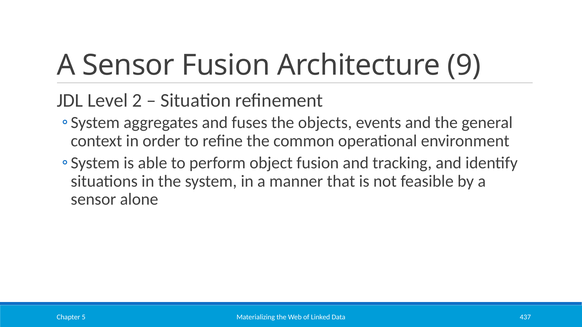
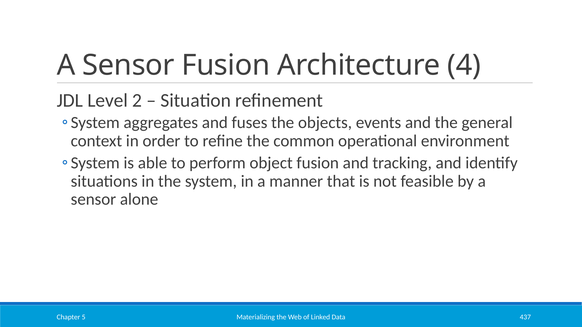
9: 9 -> 4 (464, 65)
